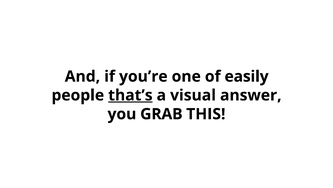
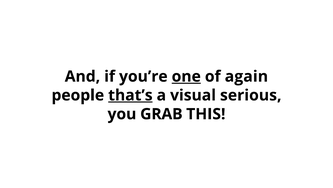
one underline: none -> present (186, 76)
easily: easily -> again (246, 76)
answer: answer -> serious (251, 95)
